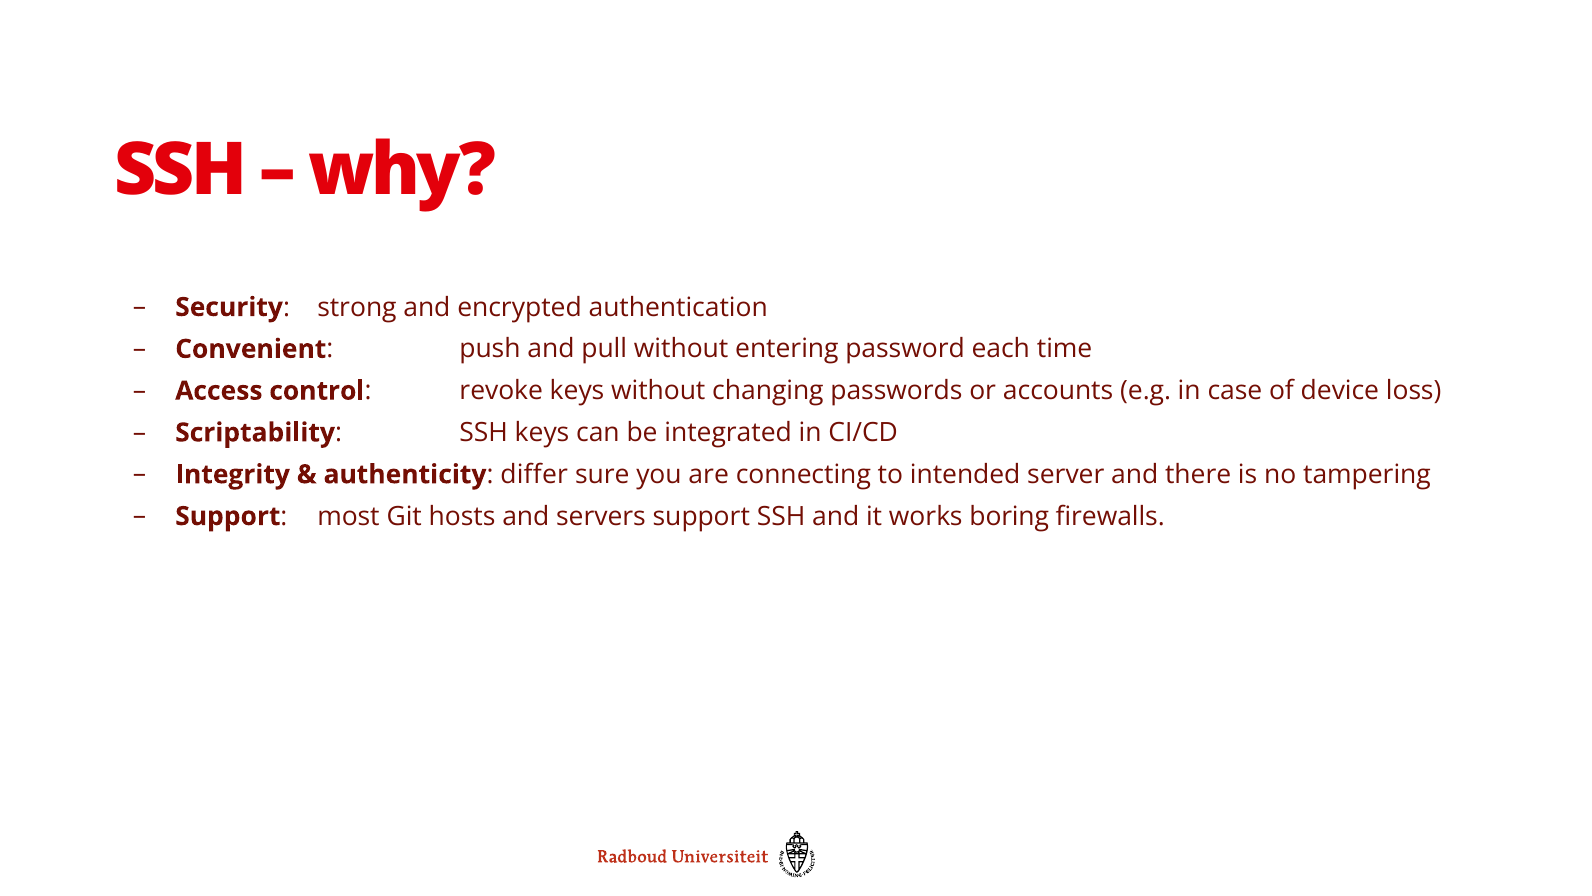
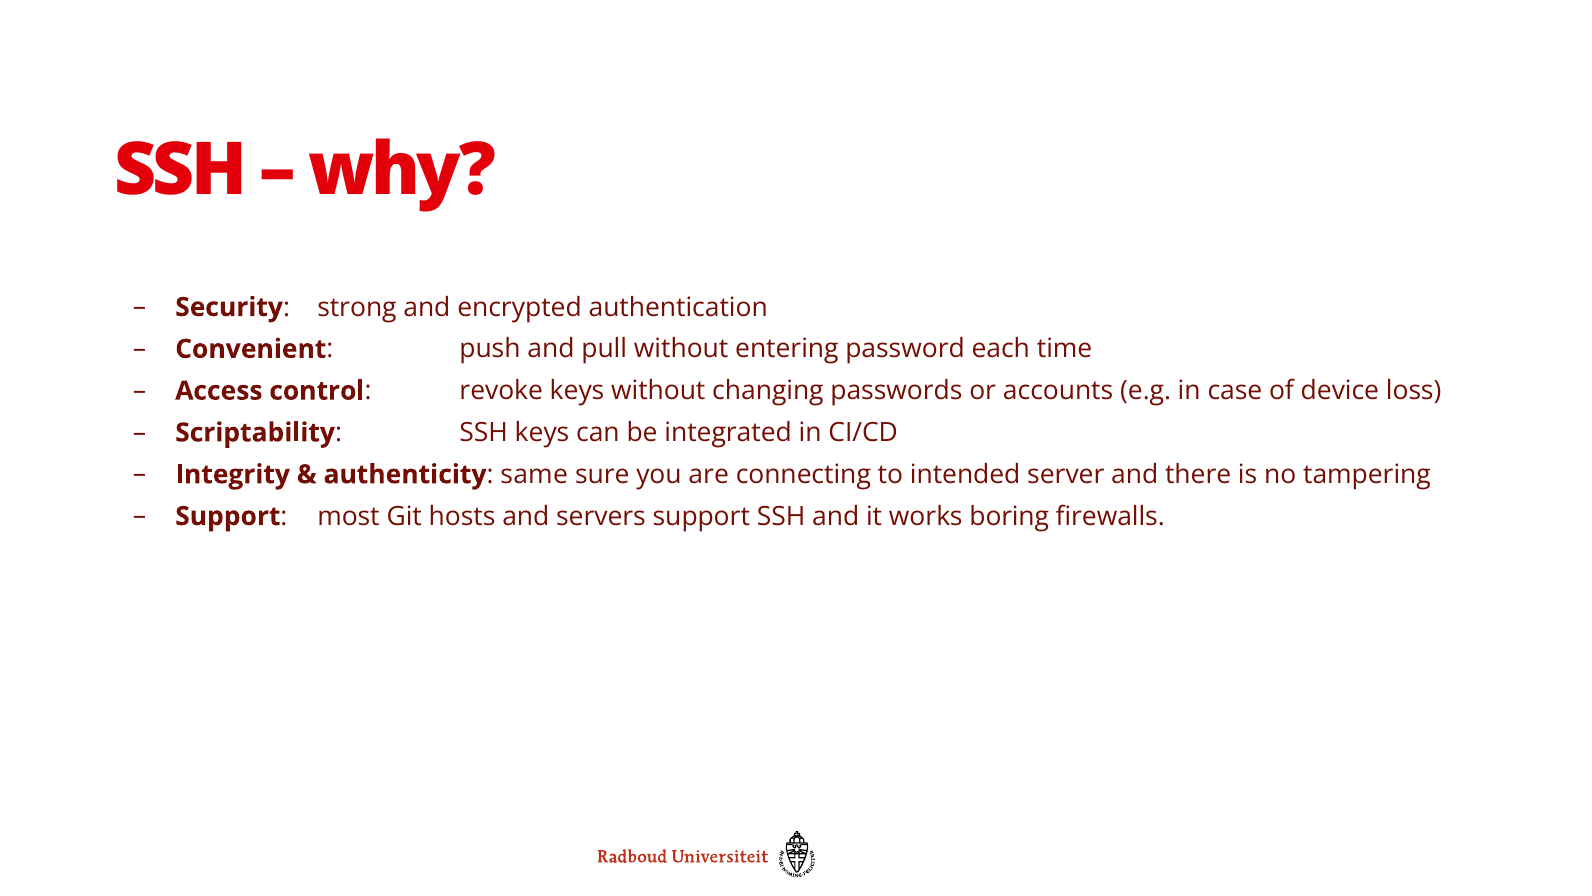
differ: differ -> same (534, 474)
